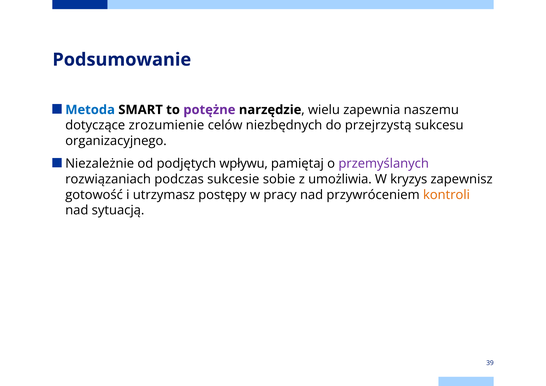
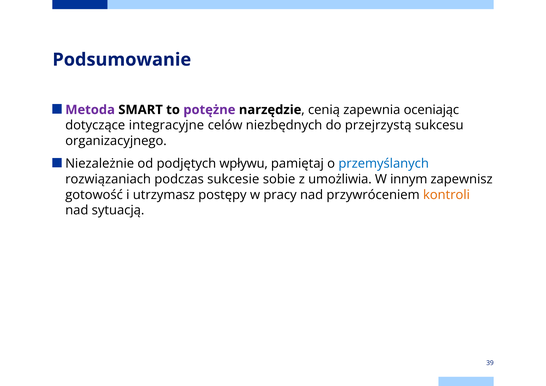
Metoda colour: blue -> purple (90, 110)
wielu: wielu -> cenią (324, 110)
naszemu: naszemu -> oceniając (431, 110)
zrozumienie: zrozumienie -> integracyjne (166, 125)
przemyślanych colour: purple -> blue (384, 164)
kryzys: kryzys -> innym (409, 179)
